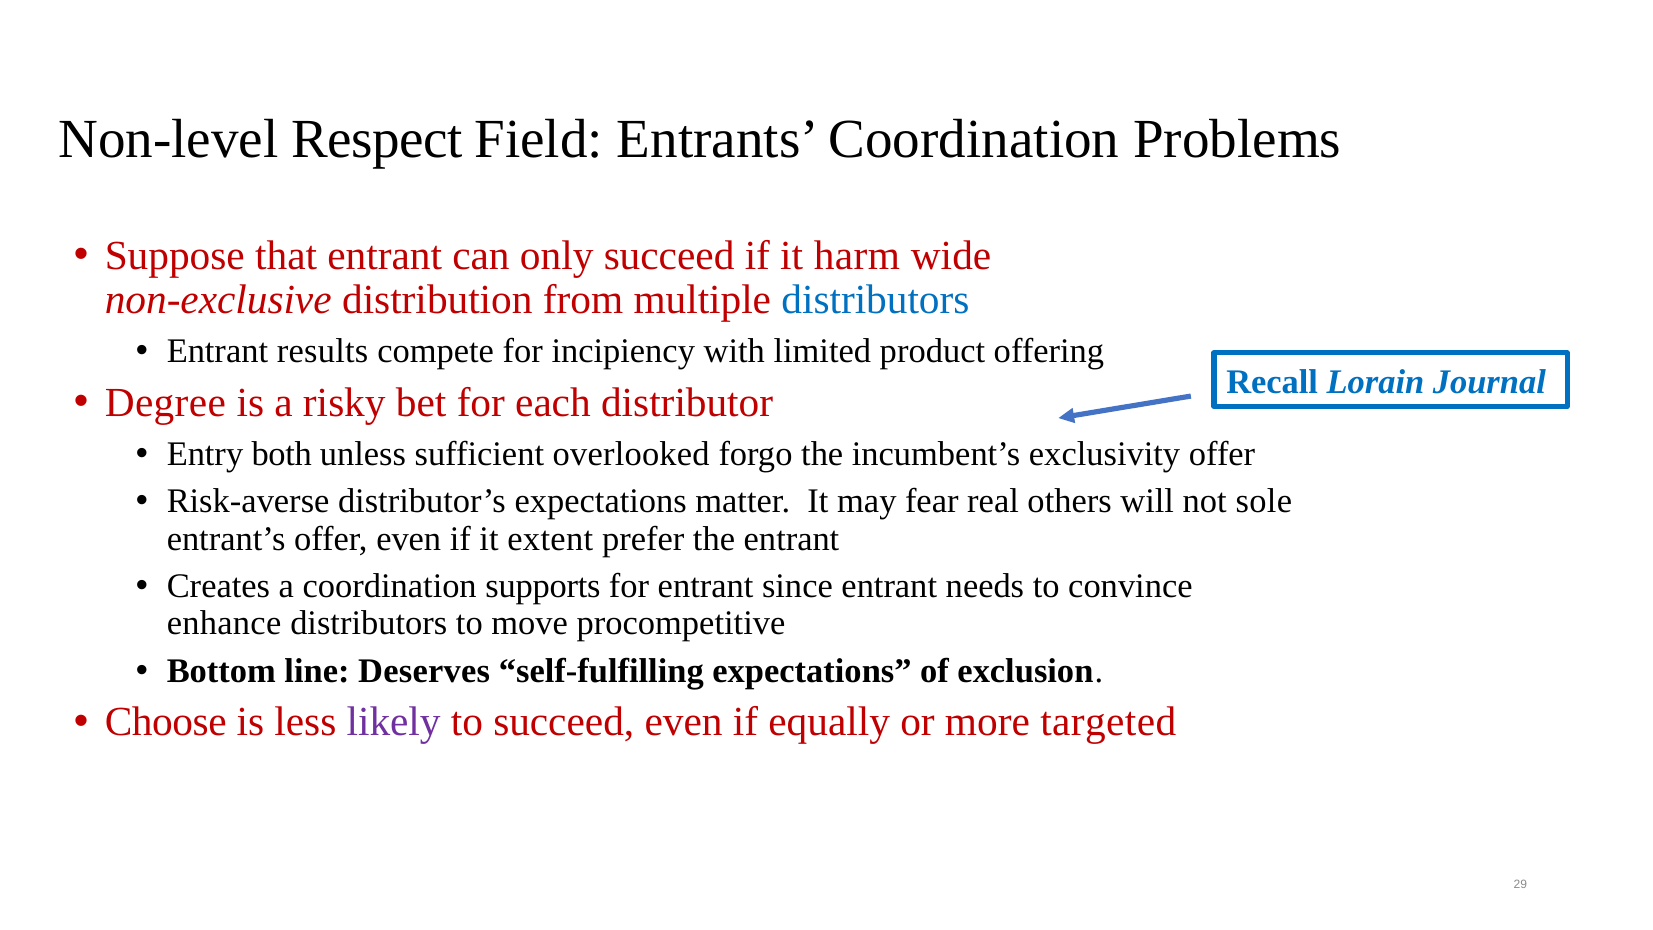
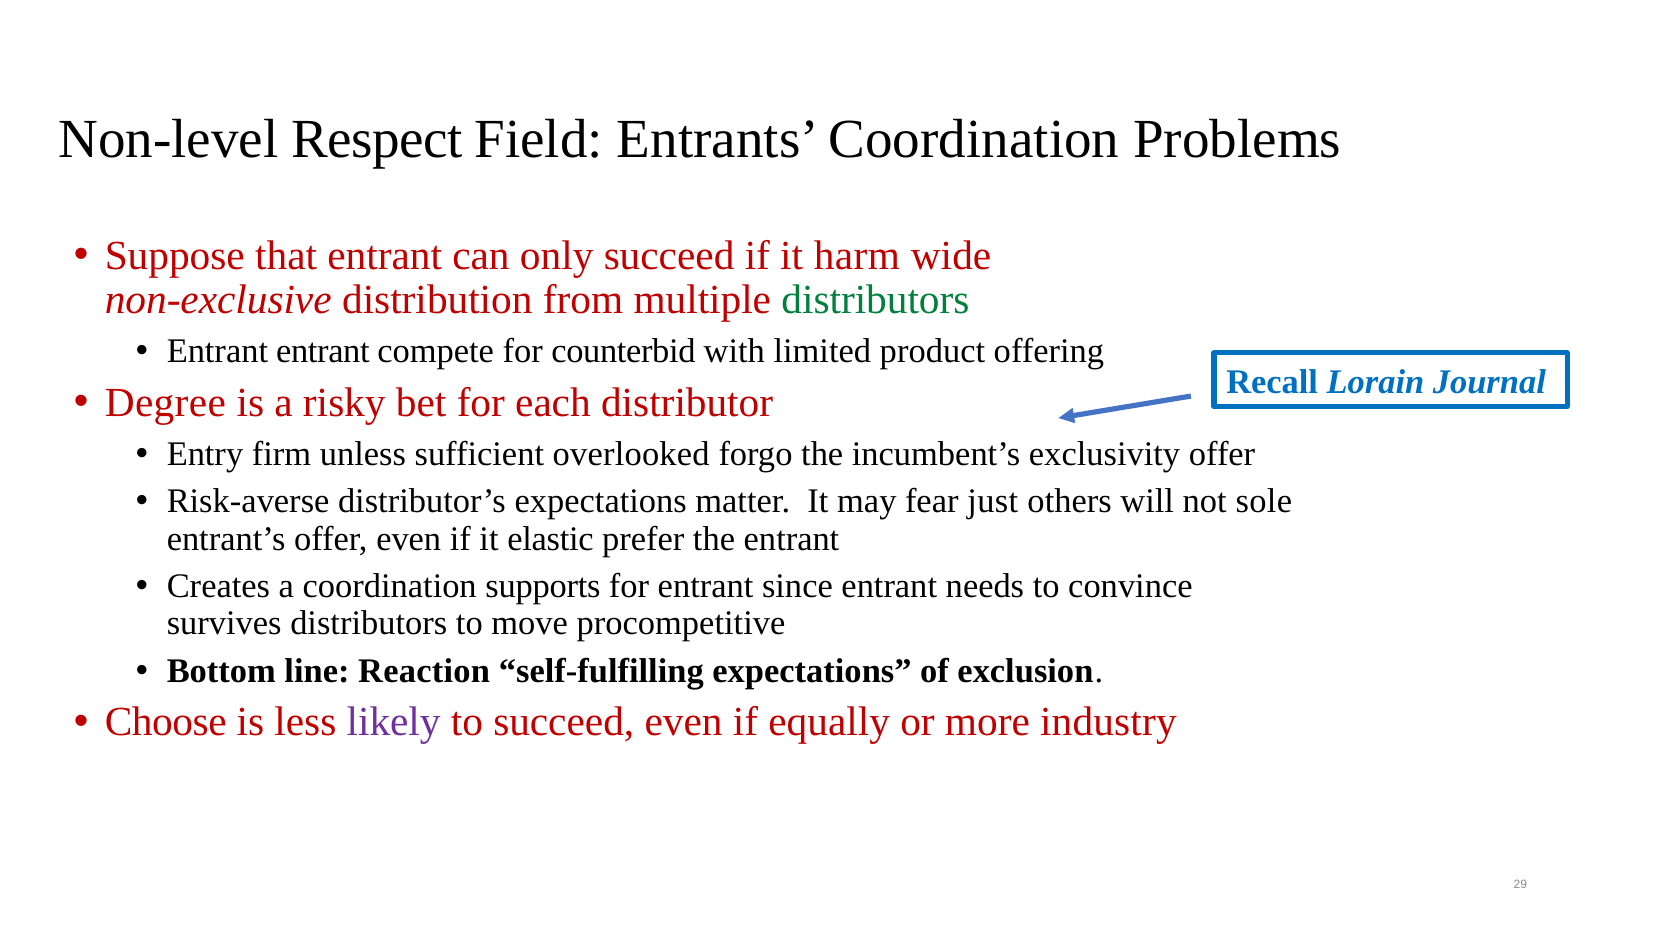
distributors colour: blue -> green (875, 300)
Entrant results: results -> entrant (323, 351)
incipiency: incipiency -> counterbid (623, 351)
both: both -> firm (282, 454)
real: real -> just (993, 502)
extent: extent -> elastic (551, 539)
enhance: enhance -> survives (224, 623)
Deserves: Deserves -> Reaction (424, 671)
targeted: targeted -> industry (1108, 722)
